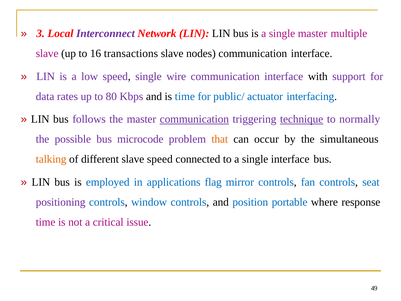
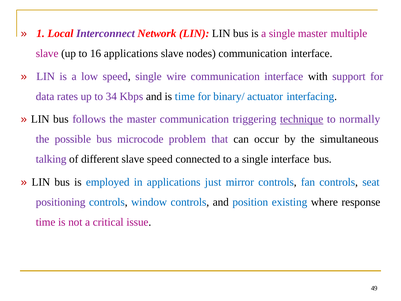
3: 3 -> 1 (41, 33)
16 transactions: transactions -> applications (131, 54)
80: 80 -> 34 (111, 96)
public/: public/ -> binary/ (229, 96)
communication underline: present -> none (194, 119)
that colour: orange -> purple (220, 139)
talking colour: orange -> purple (51, 159)
flag: flag -> just (213, 182)
portable: portable -> existing (290, 202)
